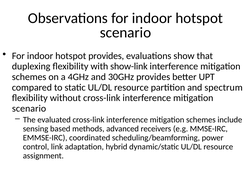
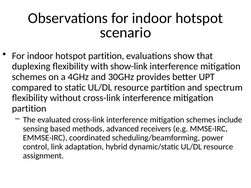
hotspot provides: provides -> partition (106, 56)
scenario: scenario -> partition (29, 109)
